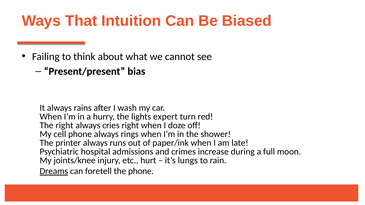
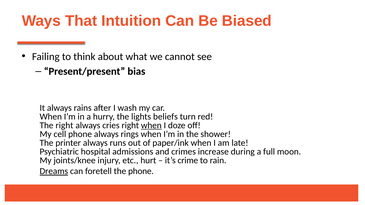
expert: expert -> beliefs (165, 117)
when underline: none -> present (151, 126)
lungs: lungs -> crime (188, 161)
